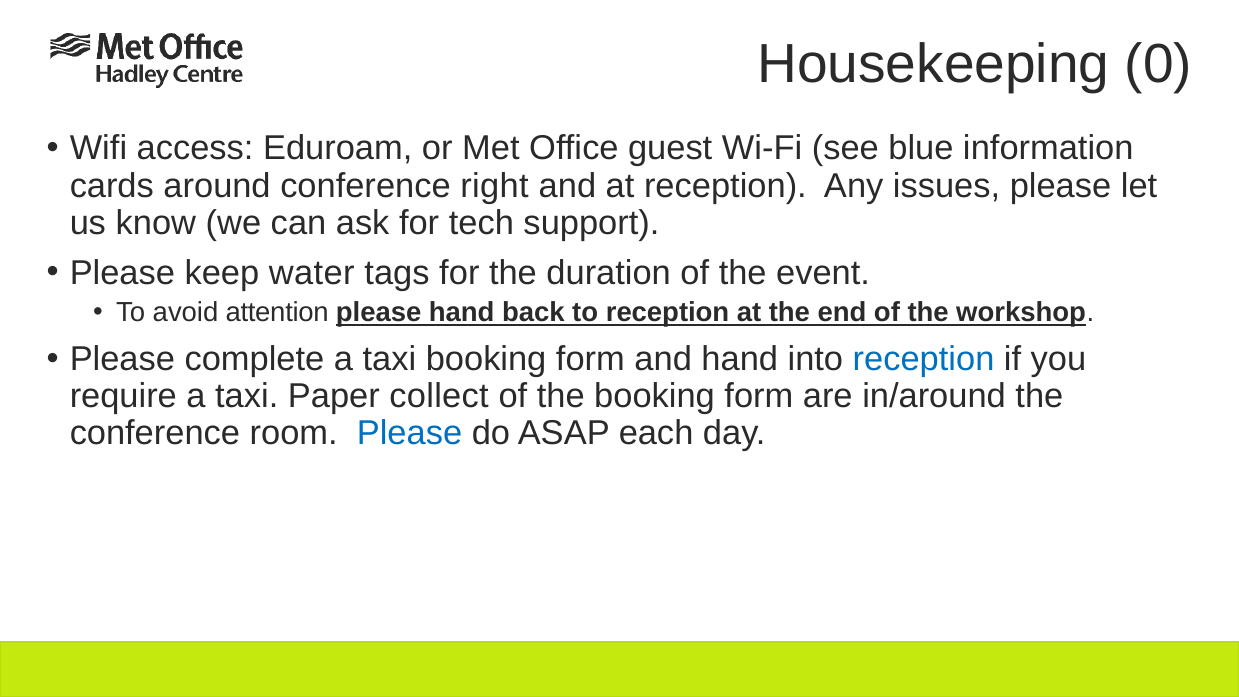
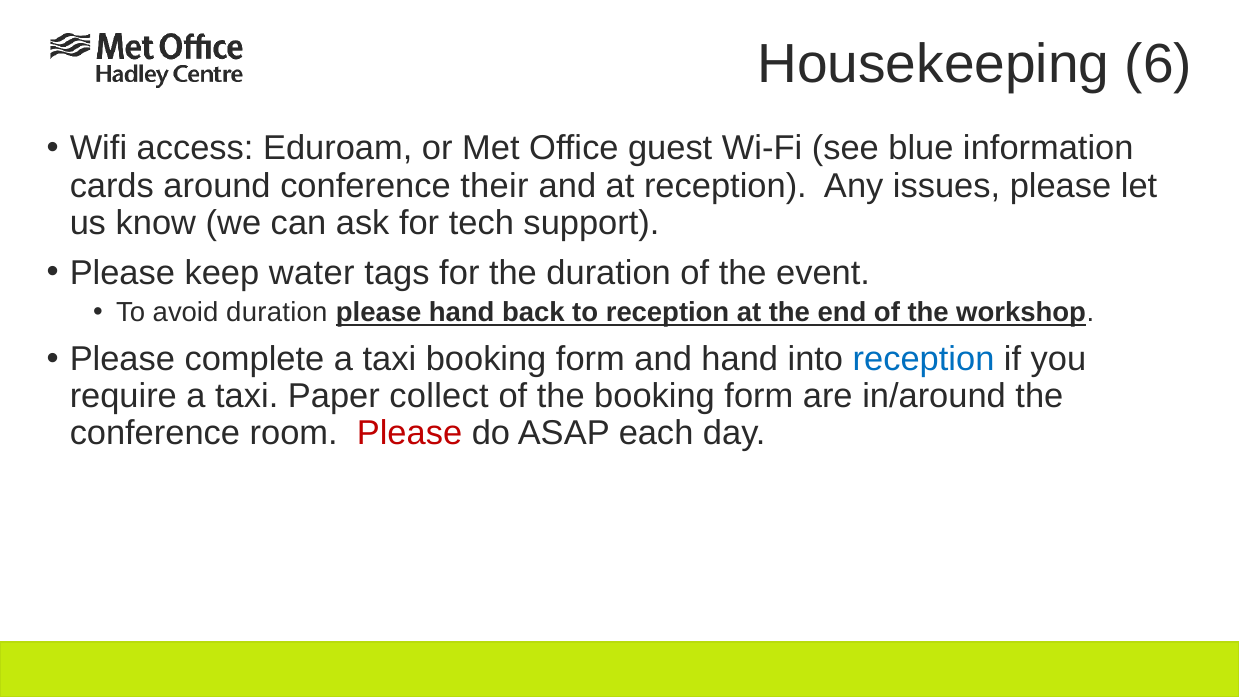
0: 0 -> 6 (1158, 64)
right: right -> their (495, 186)
avoid attention: attention -> duration (277, 313)
Please colour: blue -> red (410, 434)
